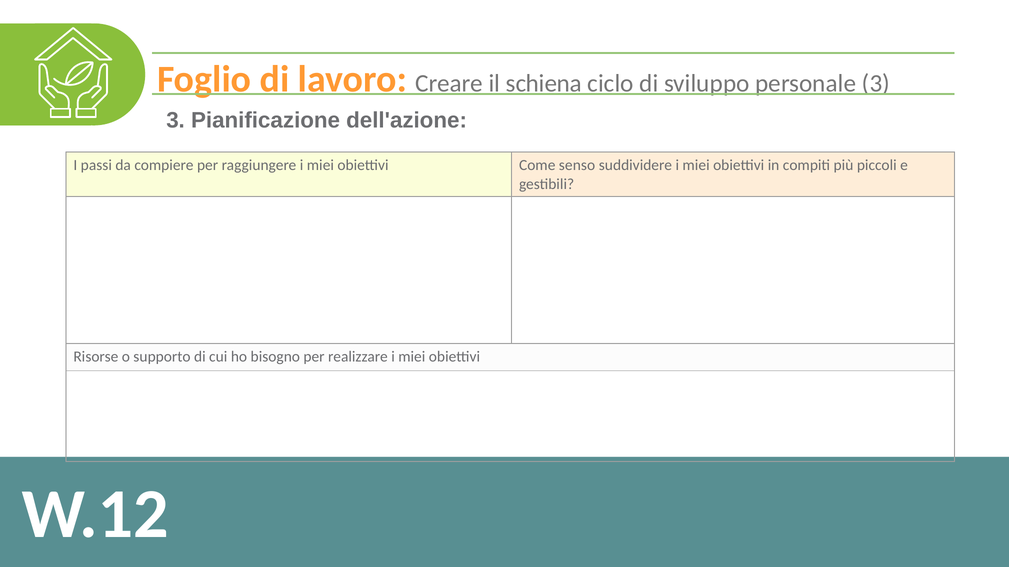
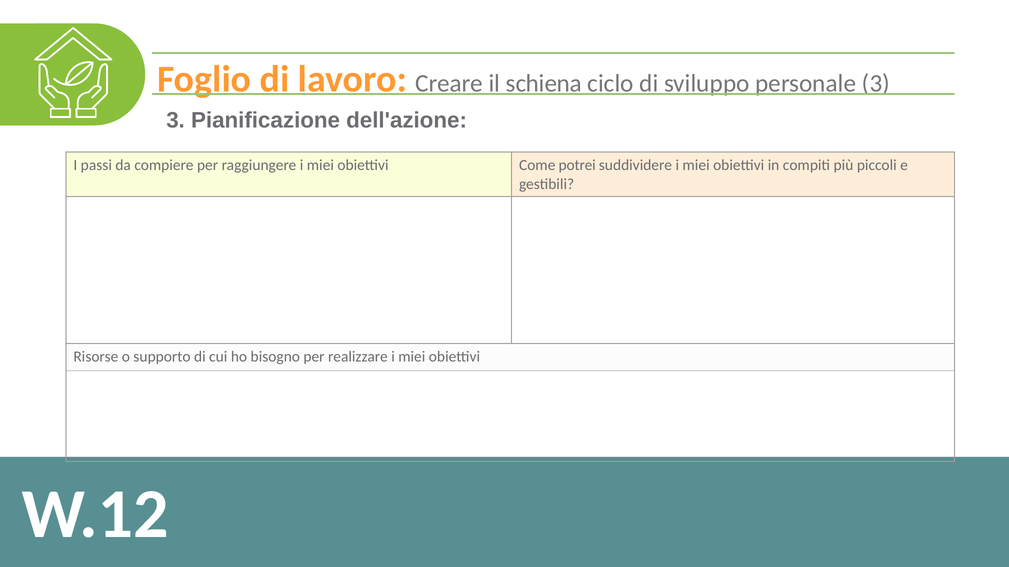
senso: senso -> potrei (577, 166)
